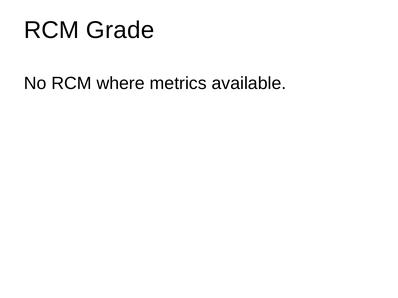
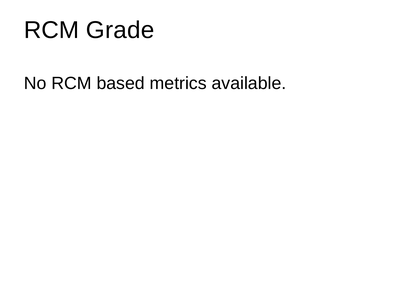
where: where -> based (121, 83)
